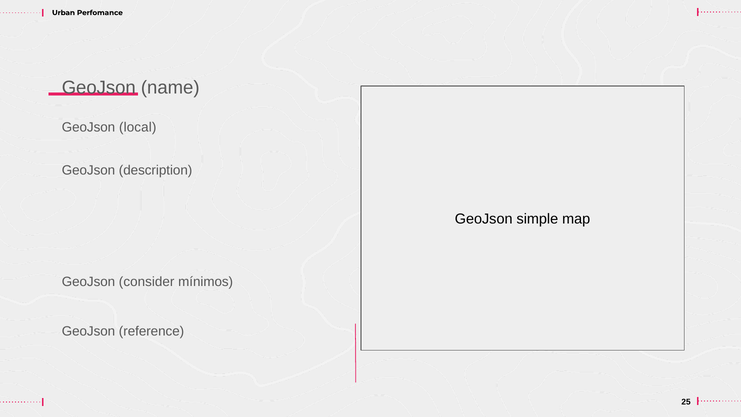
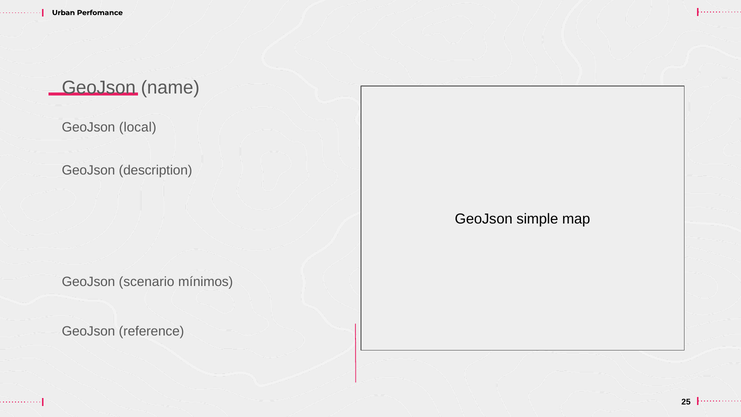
consider: consider -> scenario (147, 282)
